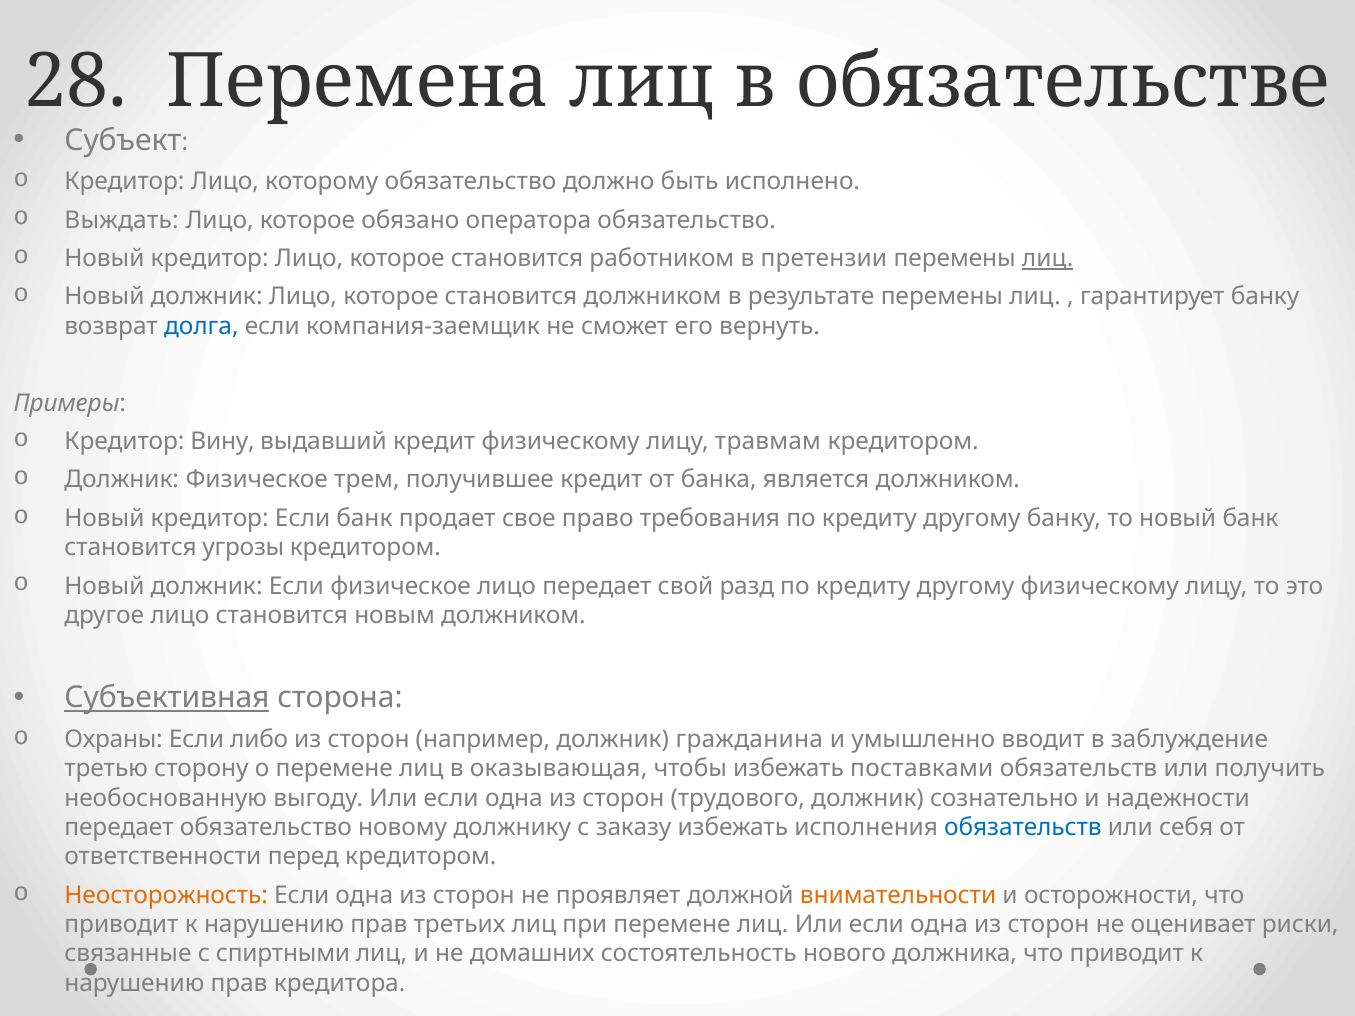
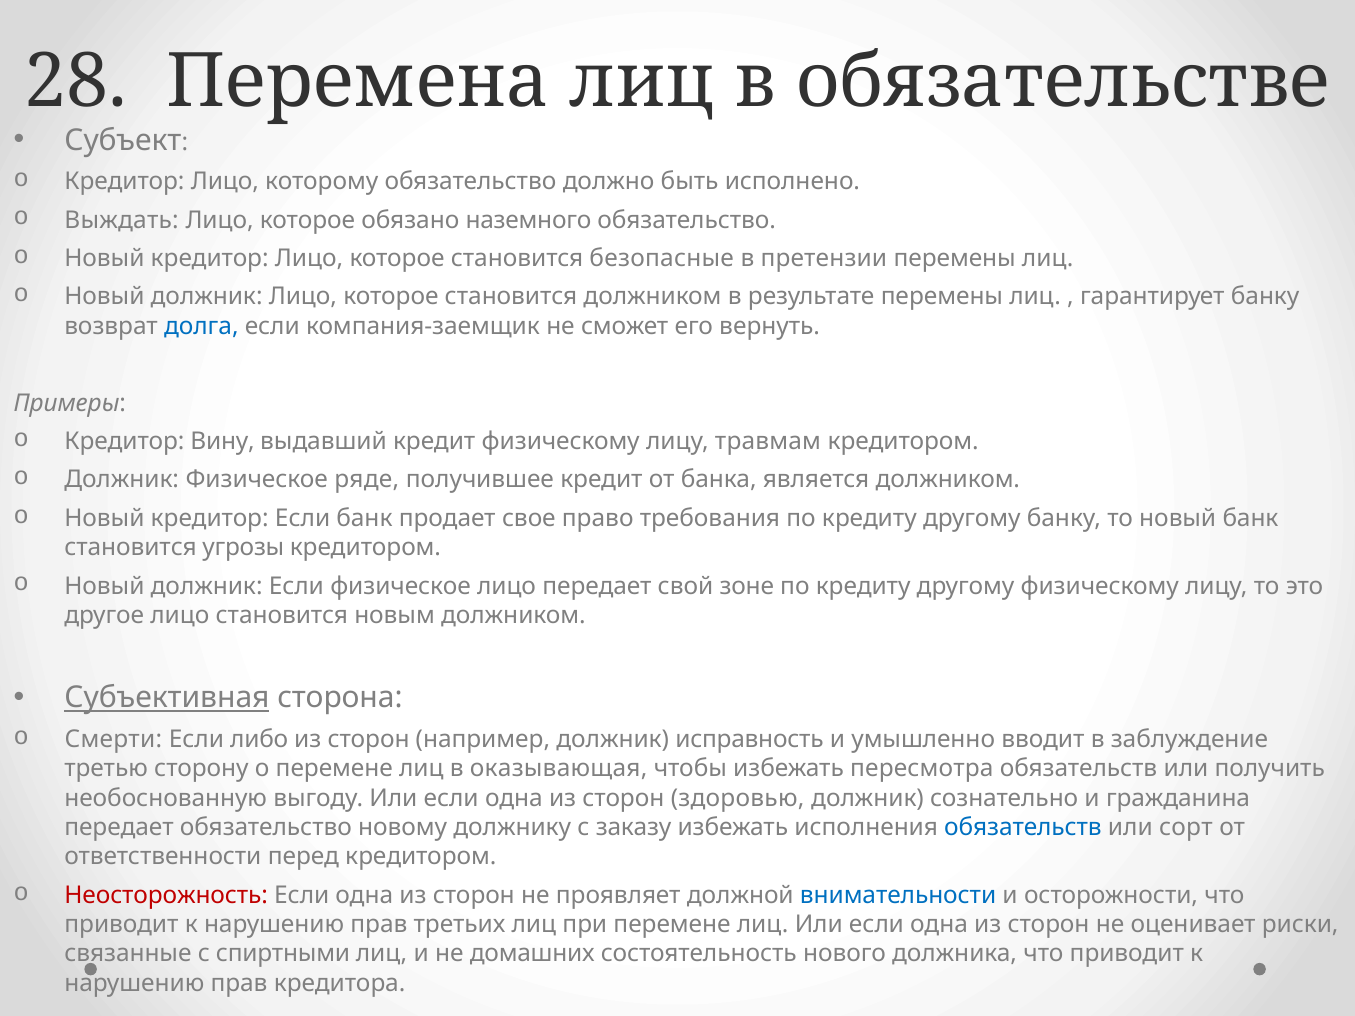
оператора: оператора -> наземного (528, 220)
работником: работником -> безопасные (662, 258)
лиц underline: present -> none (1048, 258)
трем: трем -> ряде (367, 480)
разд: разд -> зоне (747, 586)
Охраны: Охраны -> Смерти (113, 739)
гражданина: гражданина -> исправность (749, 739)
поставками: поставками -> пересмотра (922, 769)
трудового: трудового -> здоровью (738, 798)
надежности: надежности -> гражданина (1178, 798)
себя: себя -> сорт (1186, 828)
Неосторожность colour: orange -> red (166, 895)
внимательности colour: orange -> blue (898, 895)
